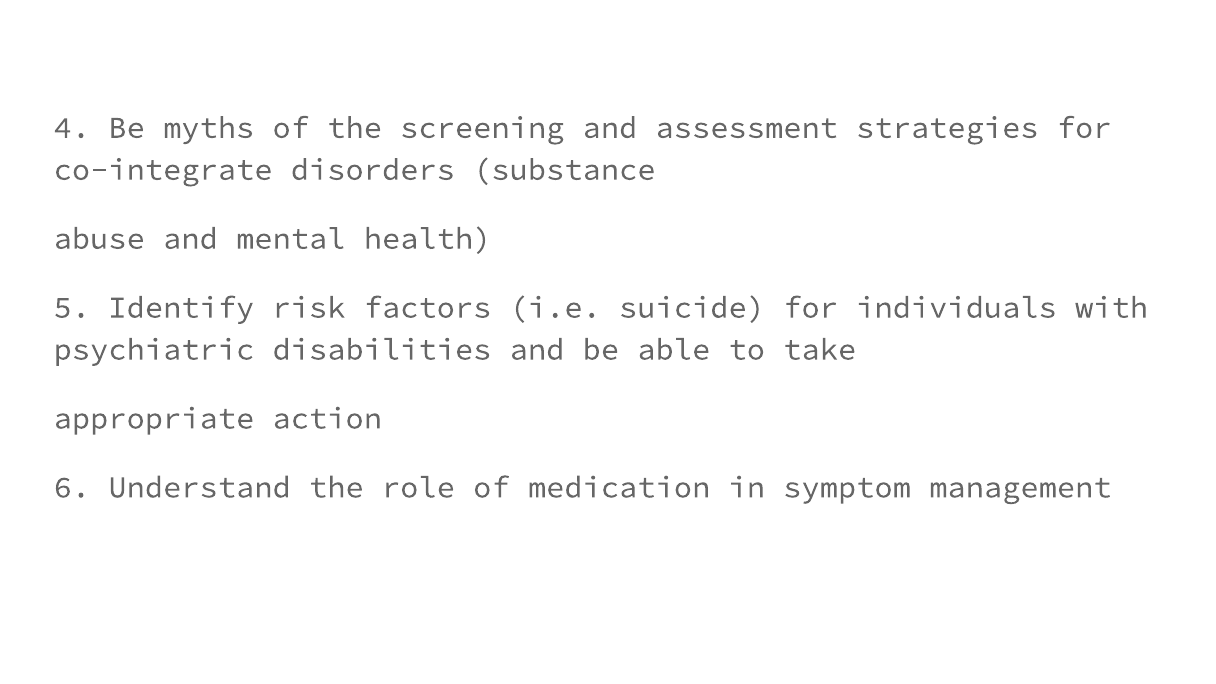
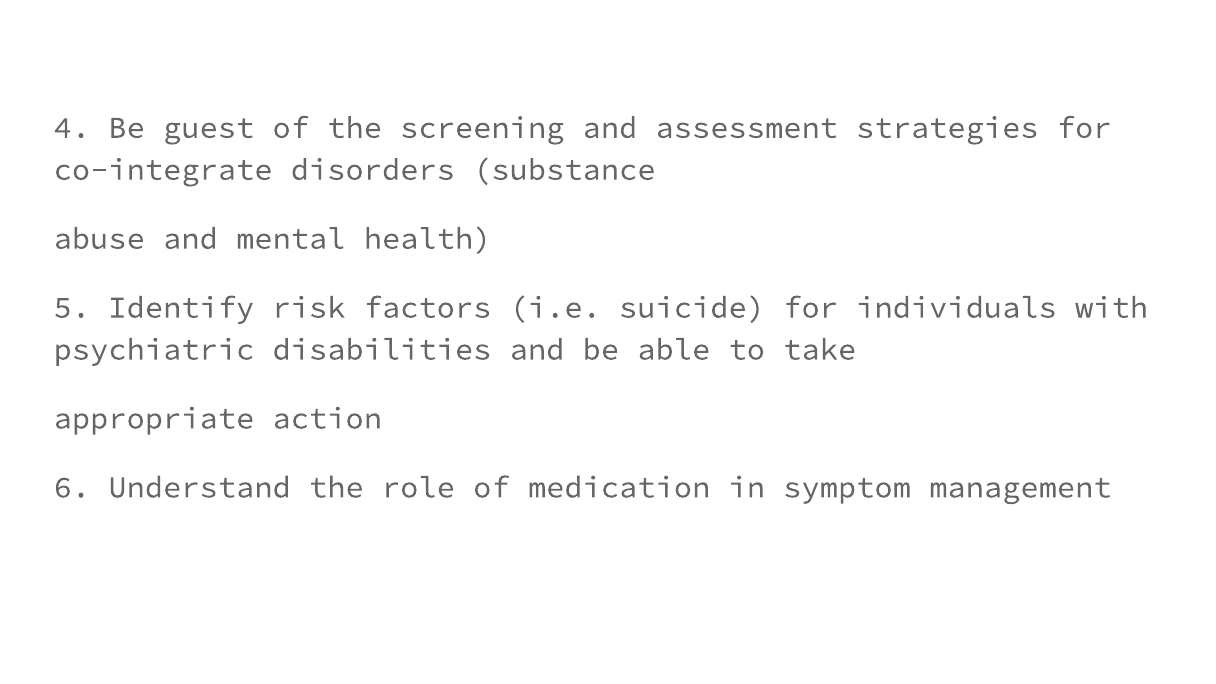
myths: myths -> guest (209, 128)
